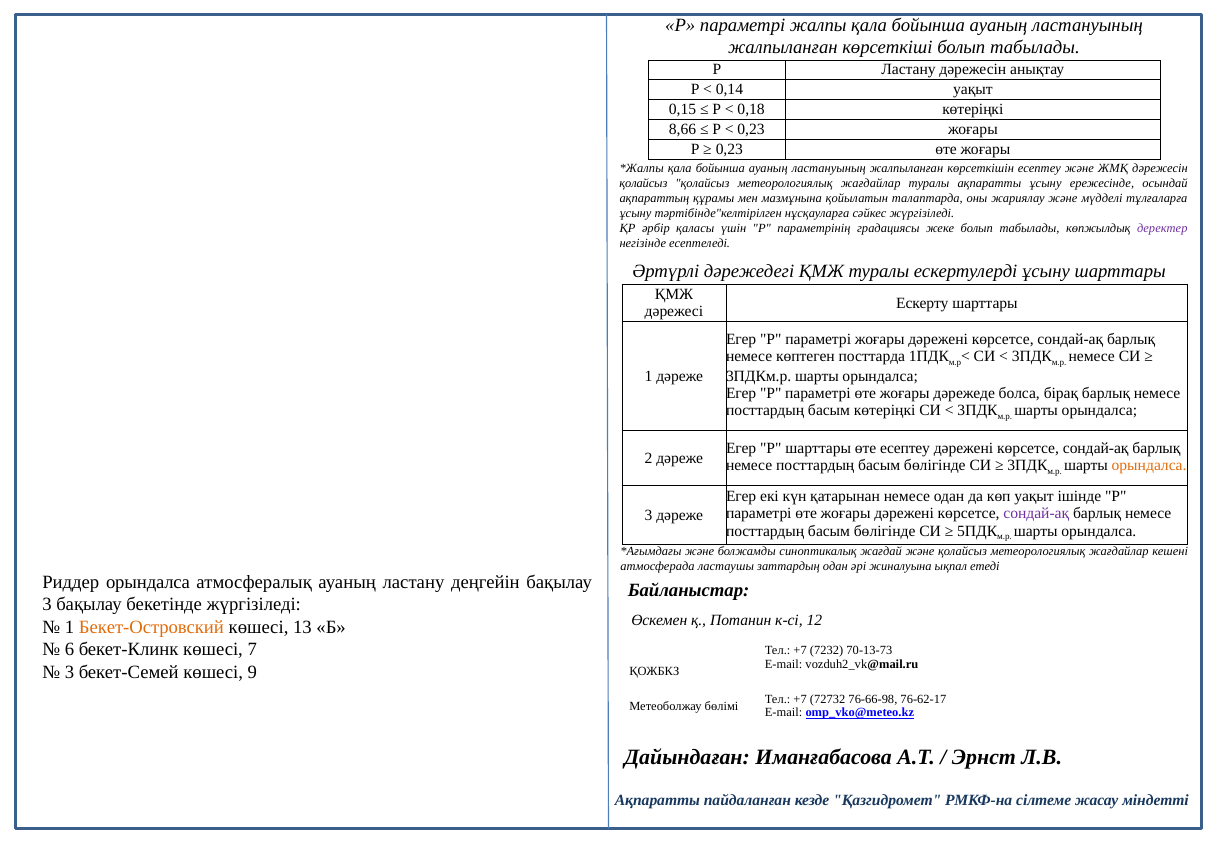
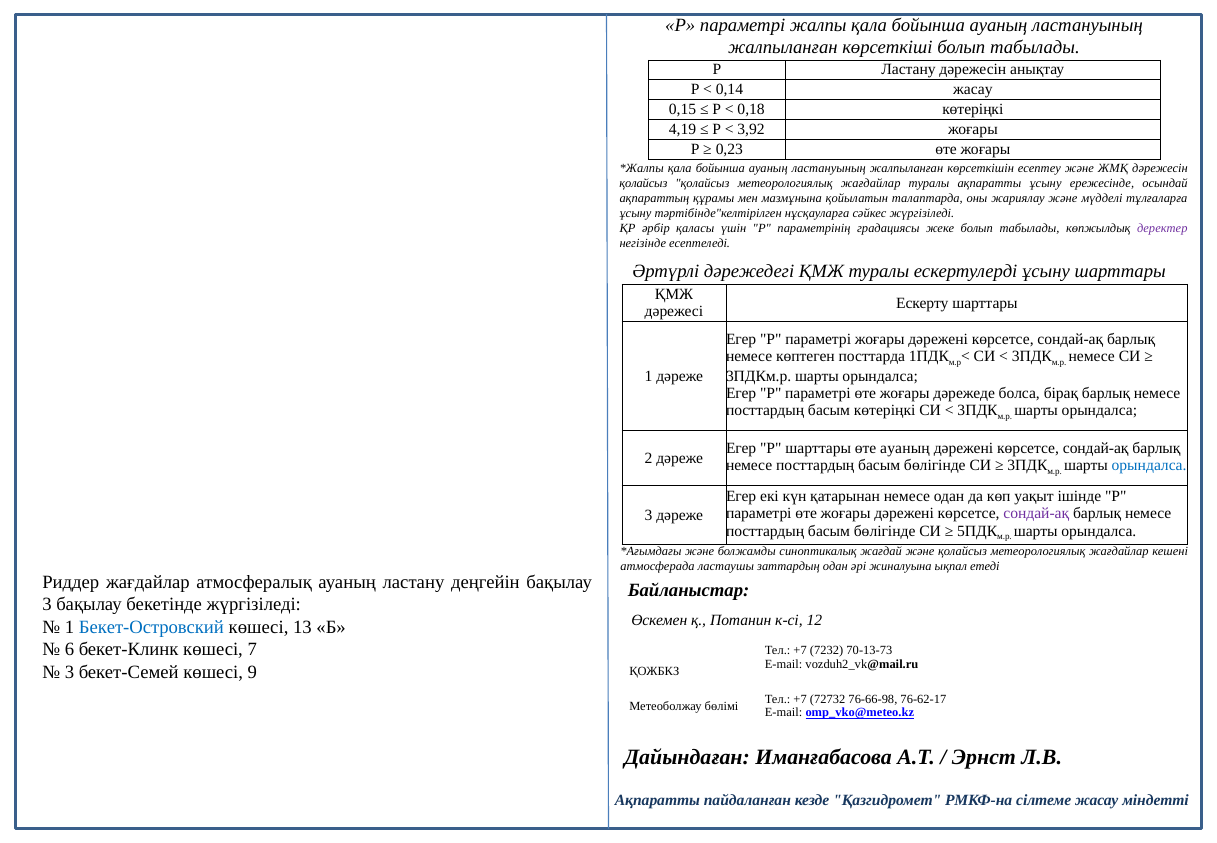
0,14 уақыт: уақыт -> жасау (973, 89)
8,66: 8,66 -> 4,19 (683, 129)
0,23: 0,23 -> 3,92 (751, 129)
өте есептеу: есептеу -> ауаның (905, 448)
орындалса colour: orange -> blue (1149, 465)
Риддер орындалса: орындалса -> жағдайлар (148, 582)
Бекет-Островский colour: orange -> blue (151, 627)
